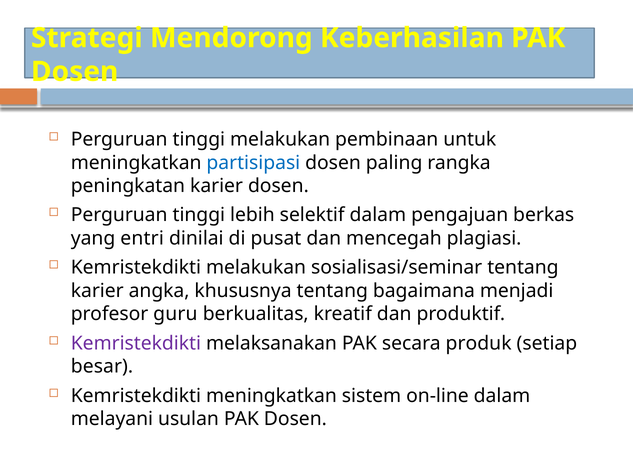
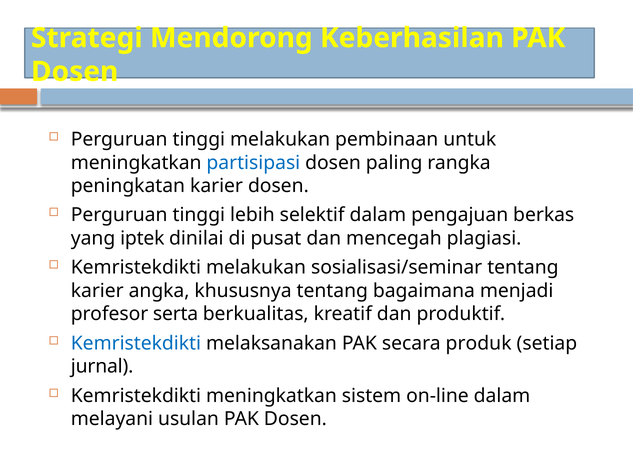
entri: entri -> iptek (142, 239)
guru: guru -> serta (176, 314)
Kemristekdikti colour: purple -> blue (136, 344)
besar: besar -> jurnal (102, 367)
